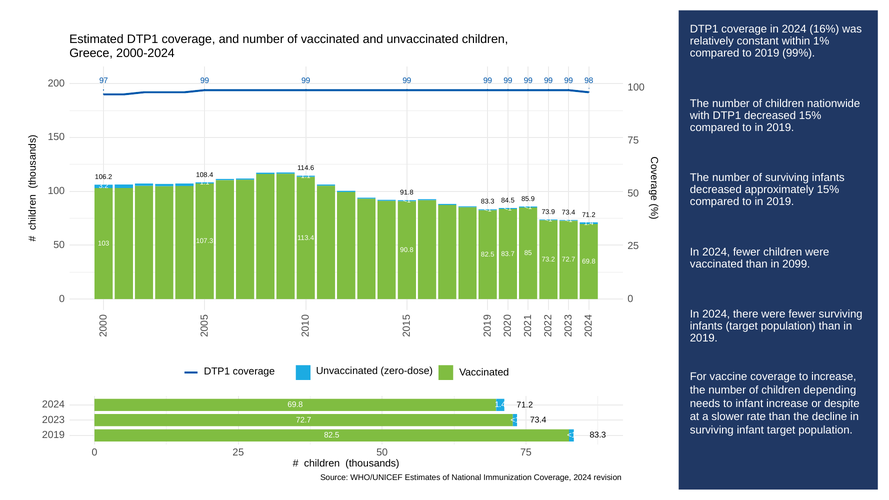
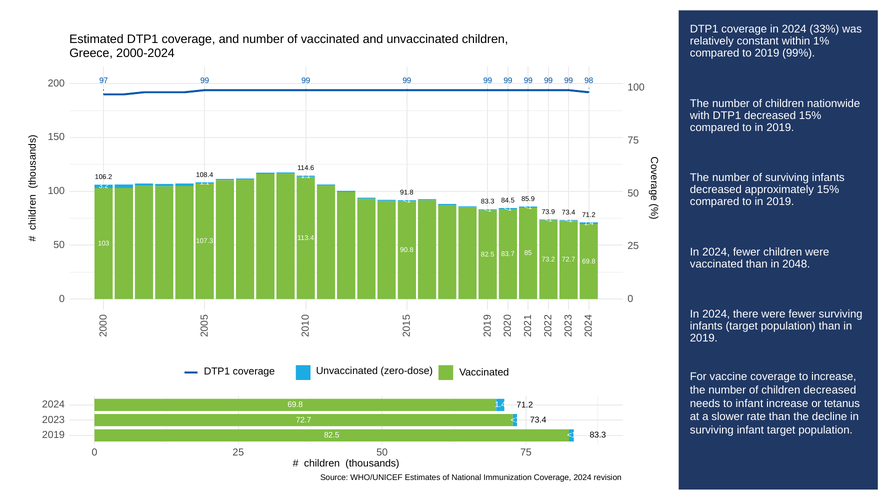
16%: 16% -> 33% (824, 29)
2099: 2099 -> 2048 (796, 264)
children depending: depending -> decreased (830, 390)
despite: despite -> tetanus (842, 403)
